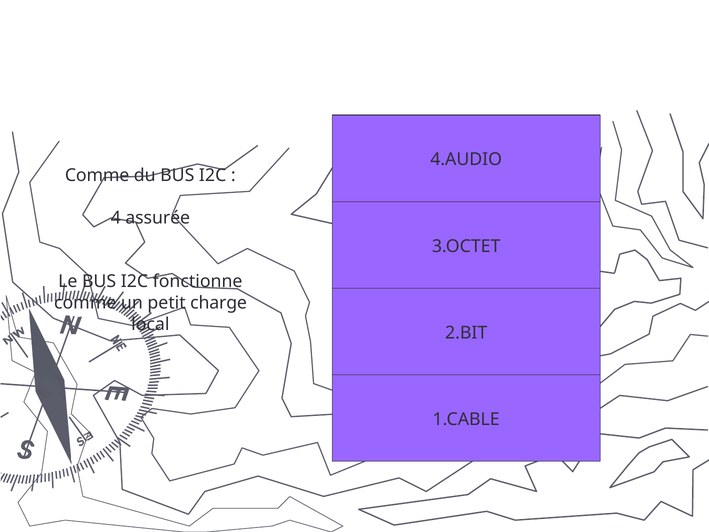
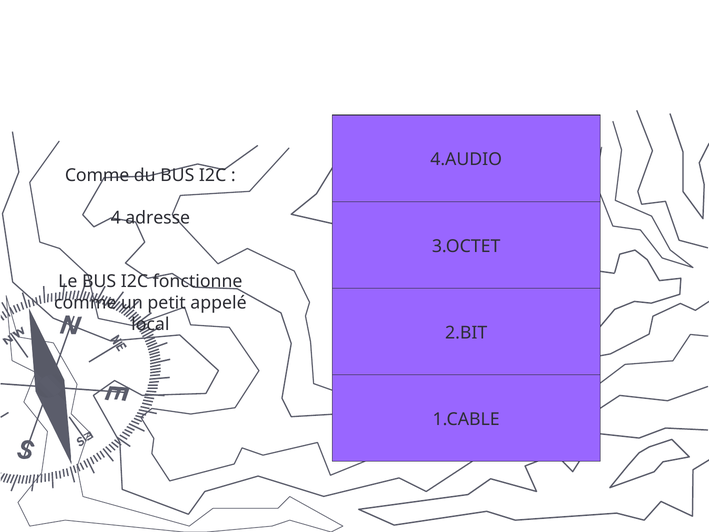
assurée: assurée -> adresse (158, 218)
charge: charge -> appelé (219, 303)
